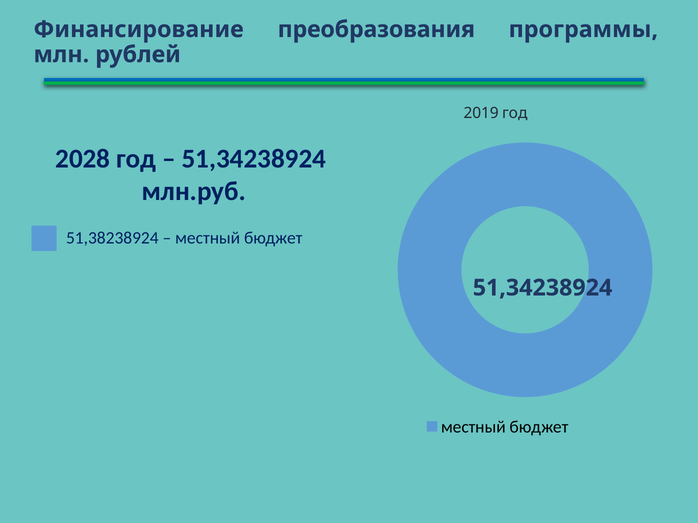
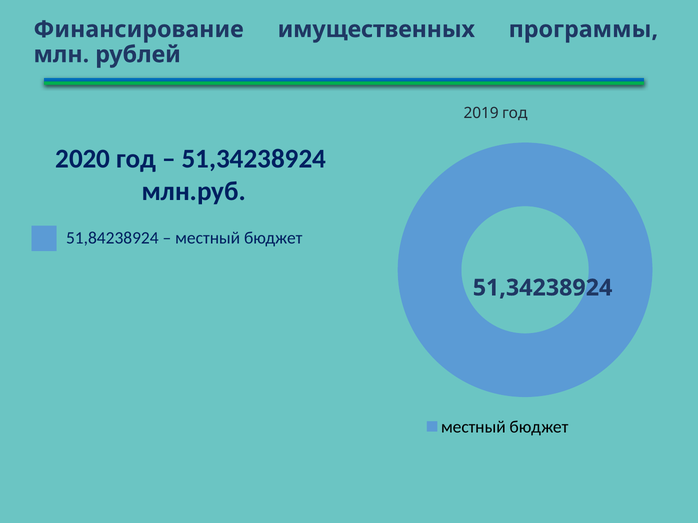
преобразования: преобразования -> имущественных (376, 29)
2028: 2028 -> 2020 (83, 159)
51,38238924: 51,38238924 -> 51,84238924 (112, 238)
